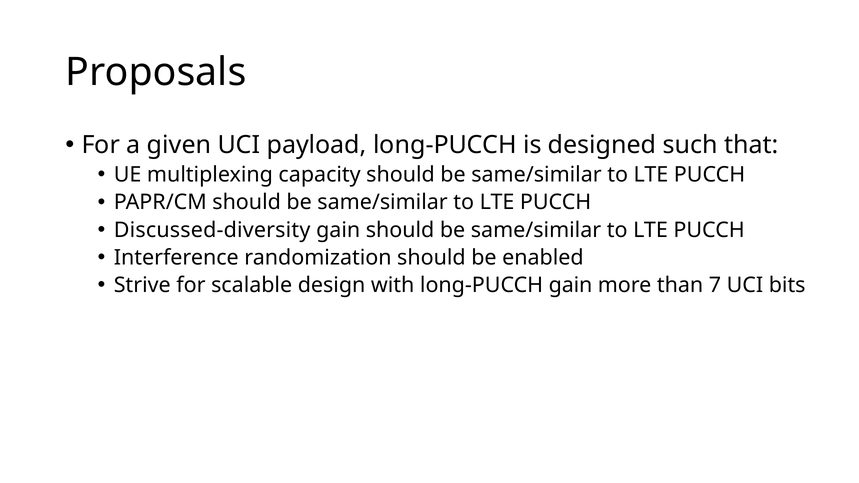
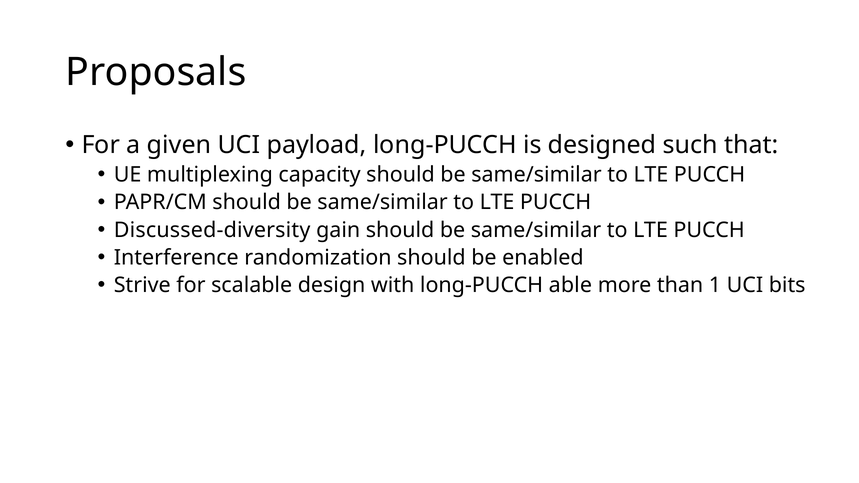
long-PUCCH gain: gain -> able (570, 285)
7: 7 -> 1 (715, 285)
